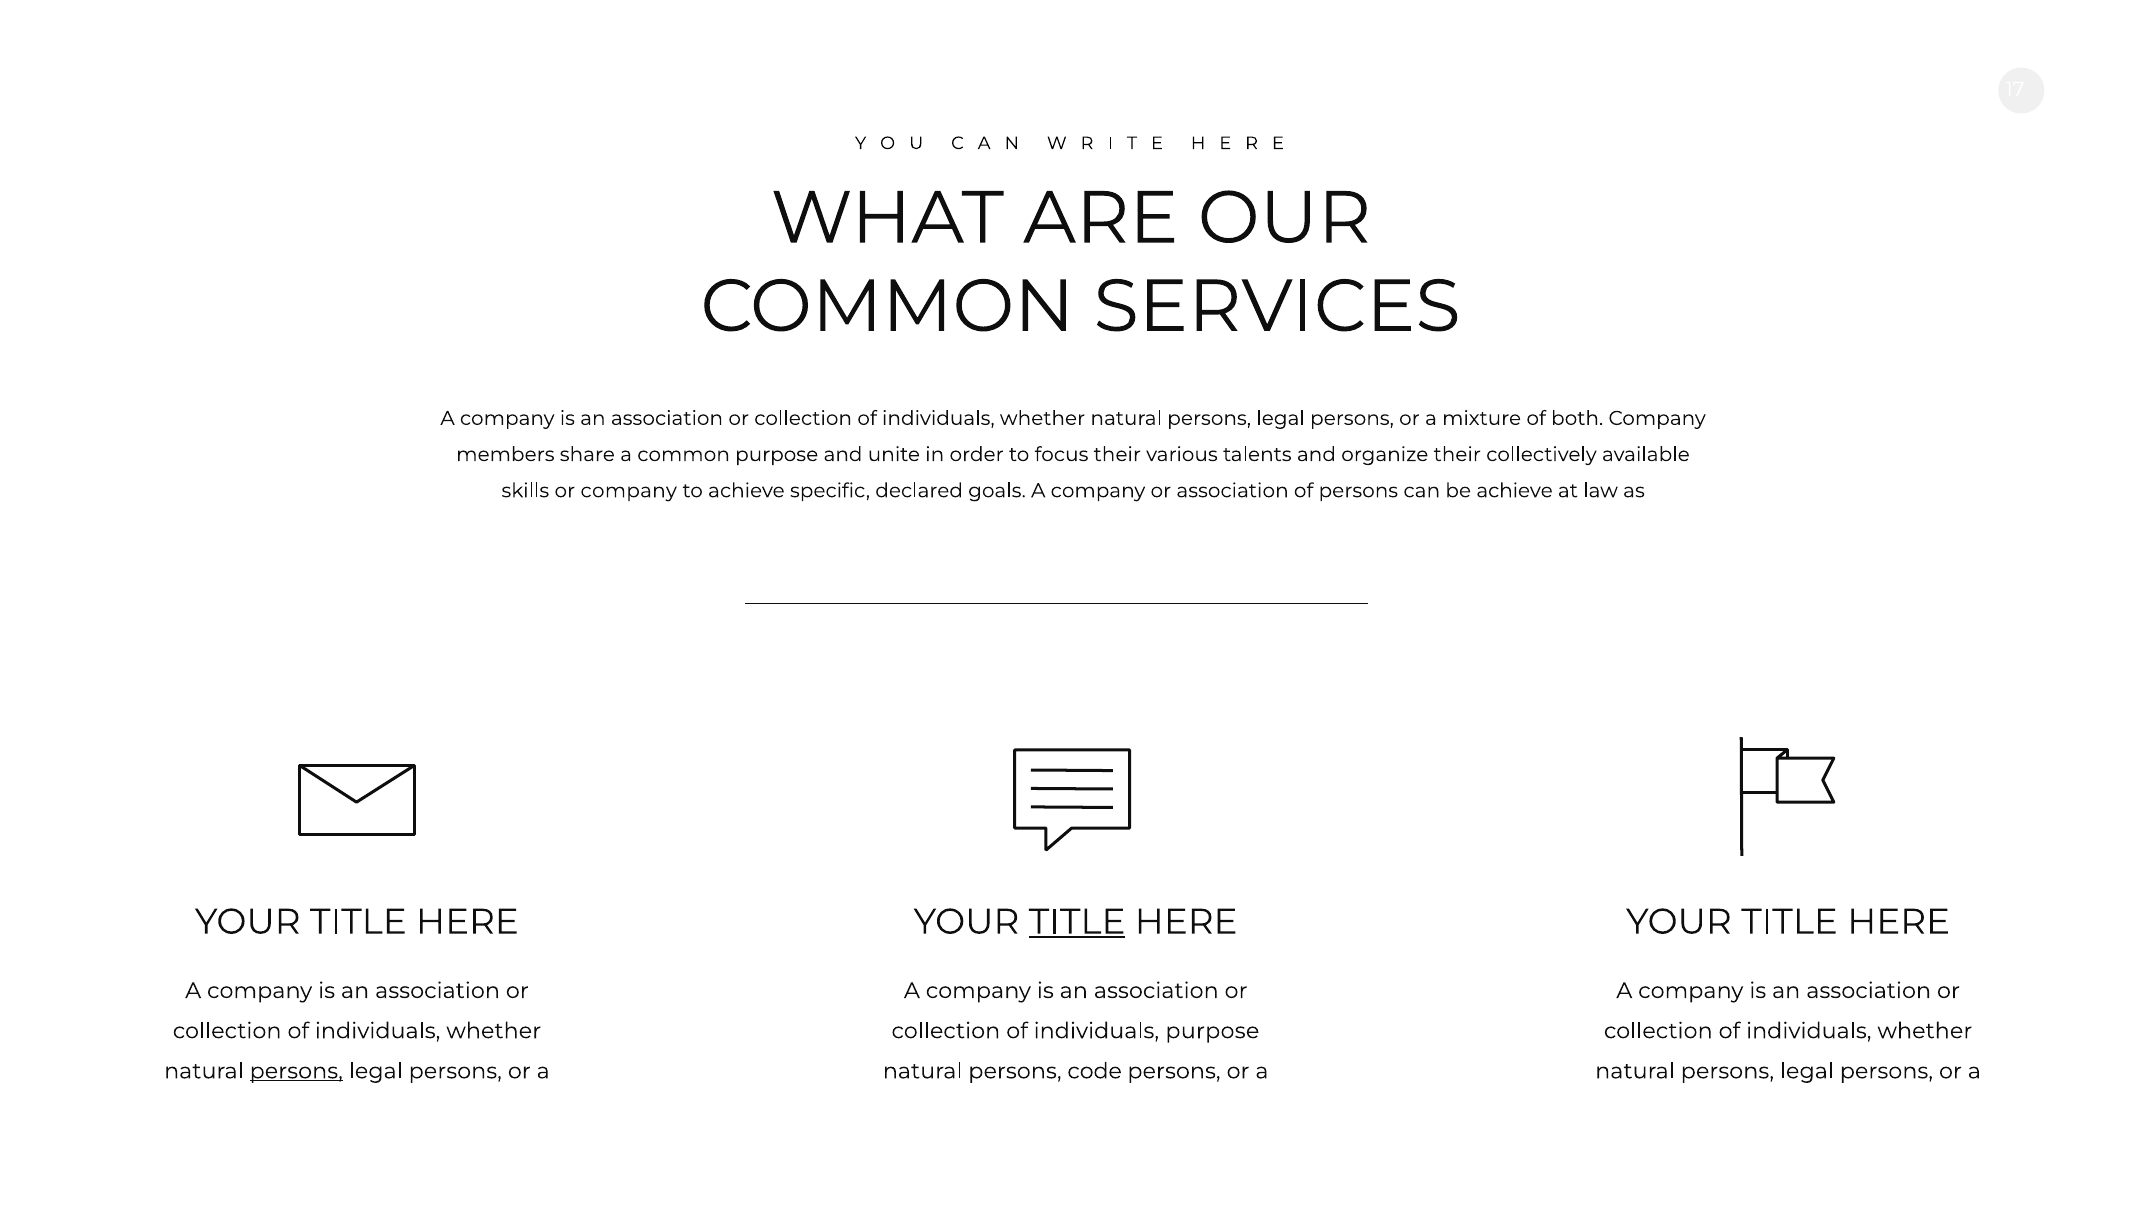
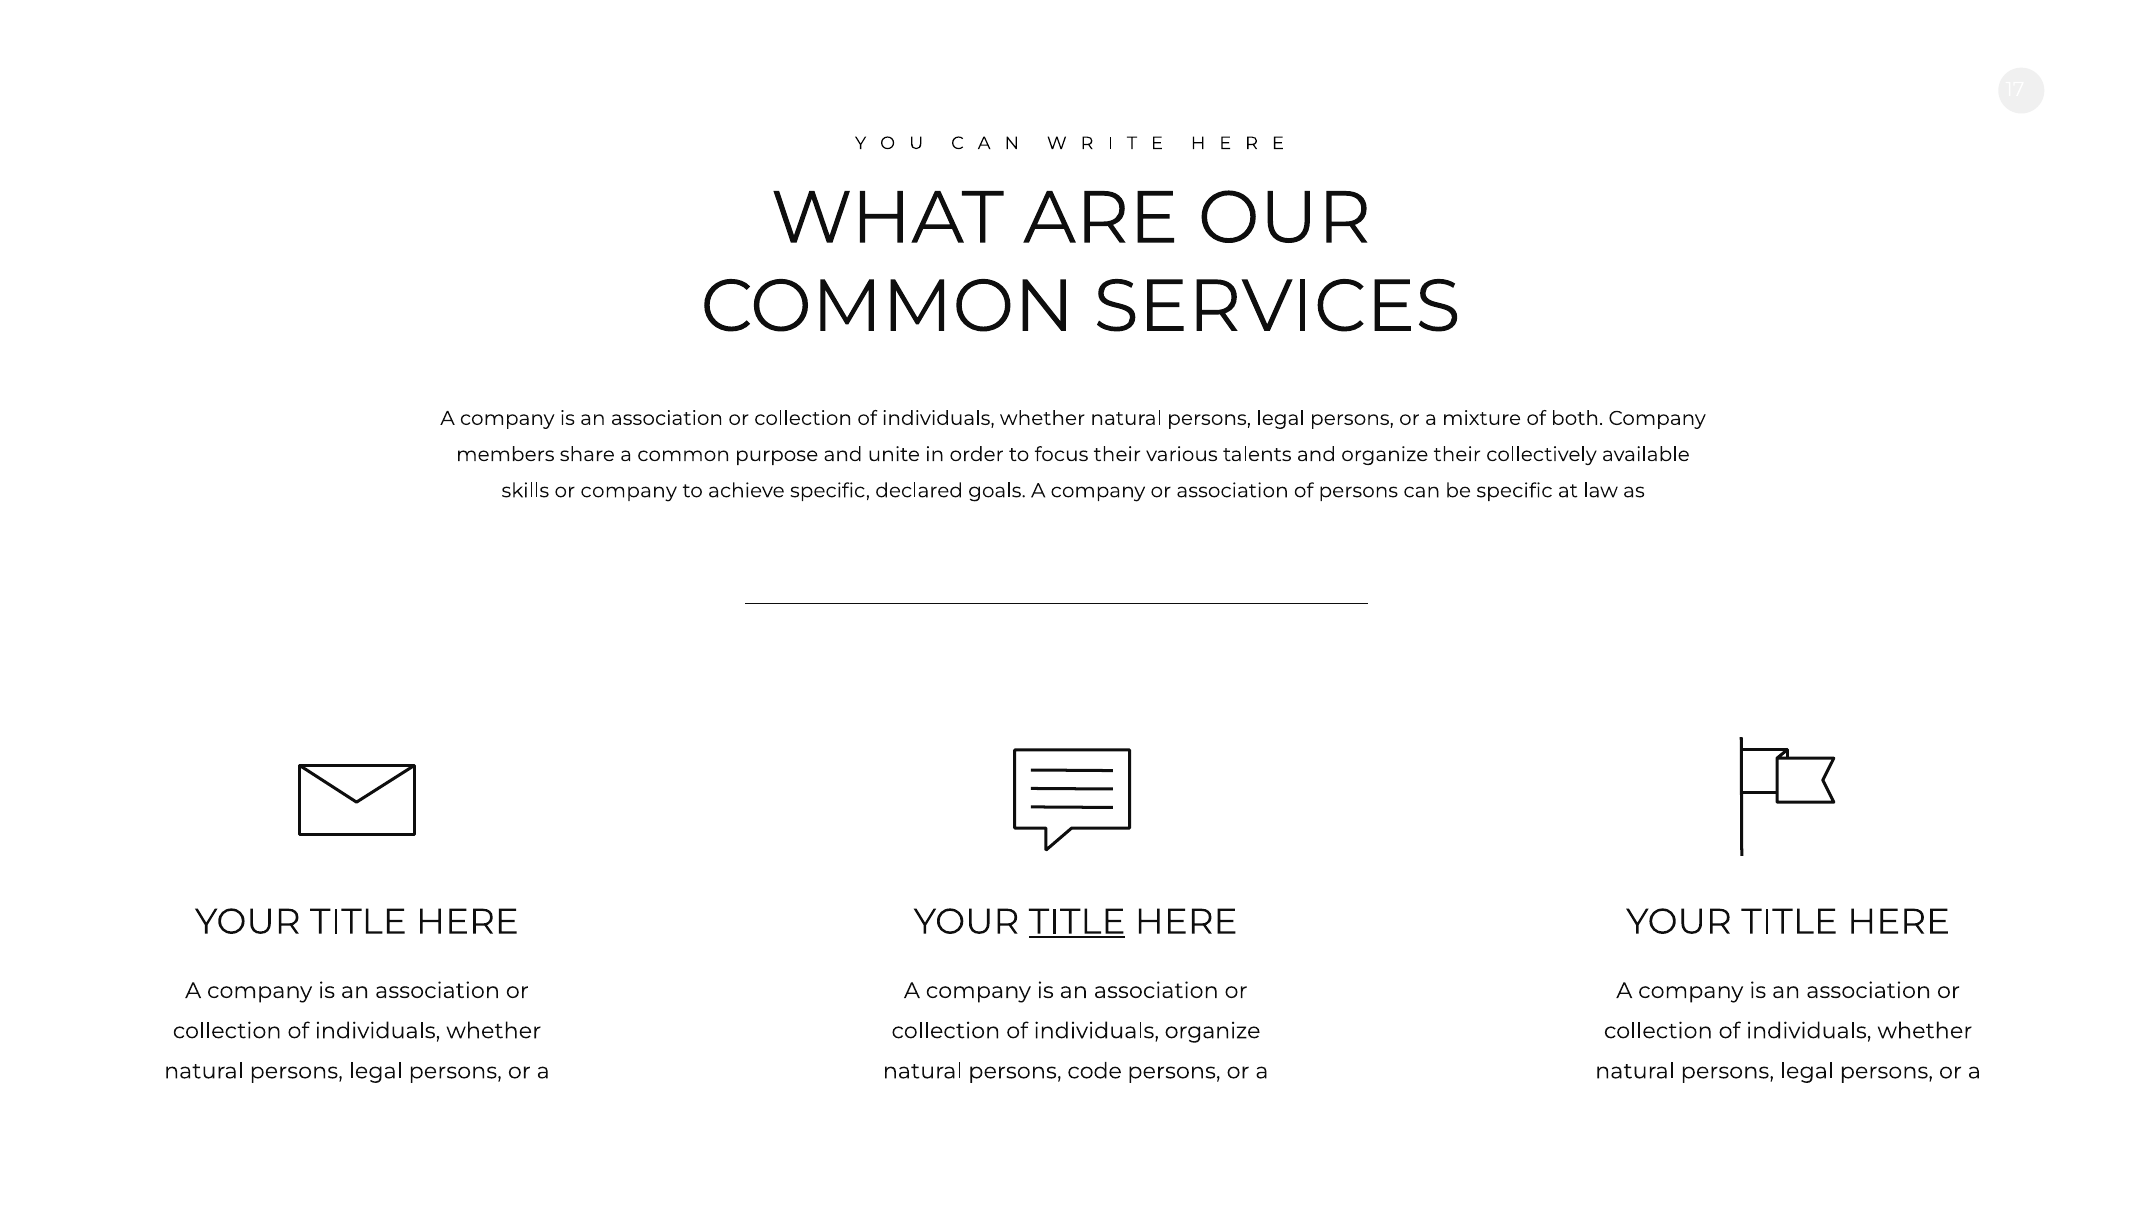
be achieve: achieve -> specific (1514, 491)
individuals purpose: purpose -> organize (1213, 1031)
persons underline: present -> none (296, 1071)
